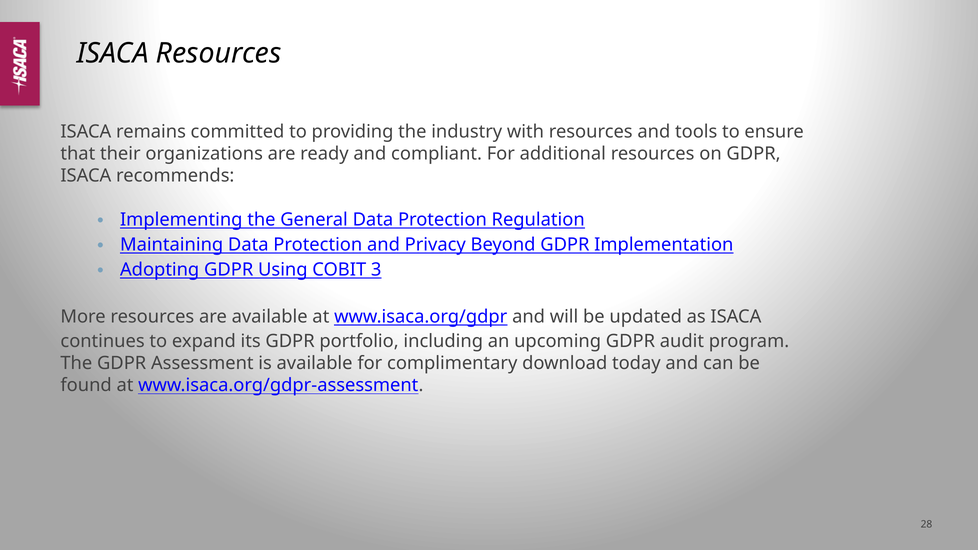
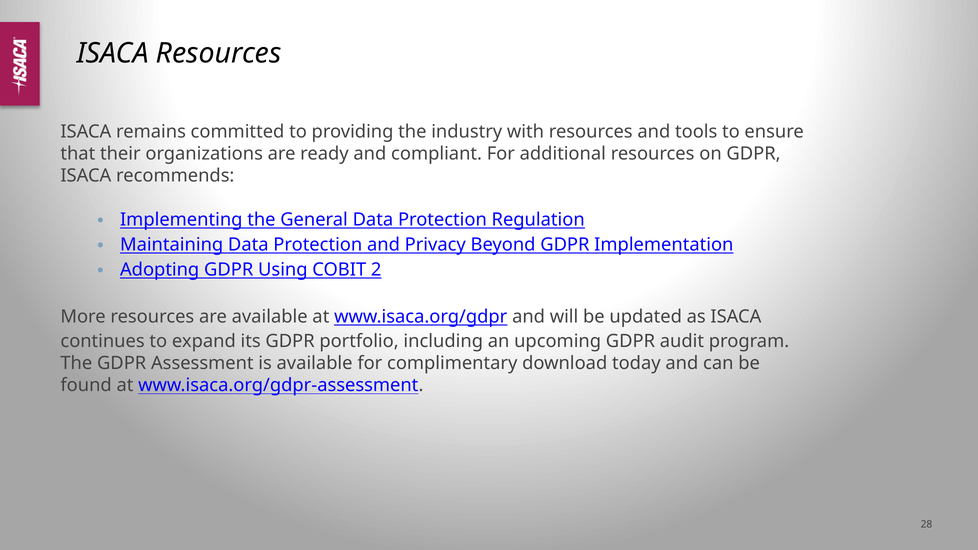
3: 3 -> 2 (376, 270)
